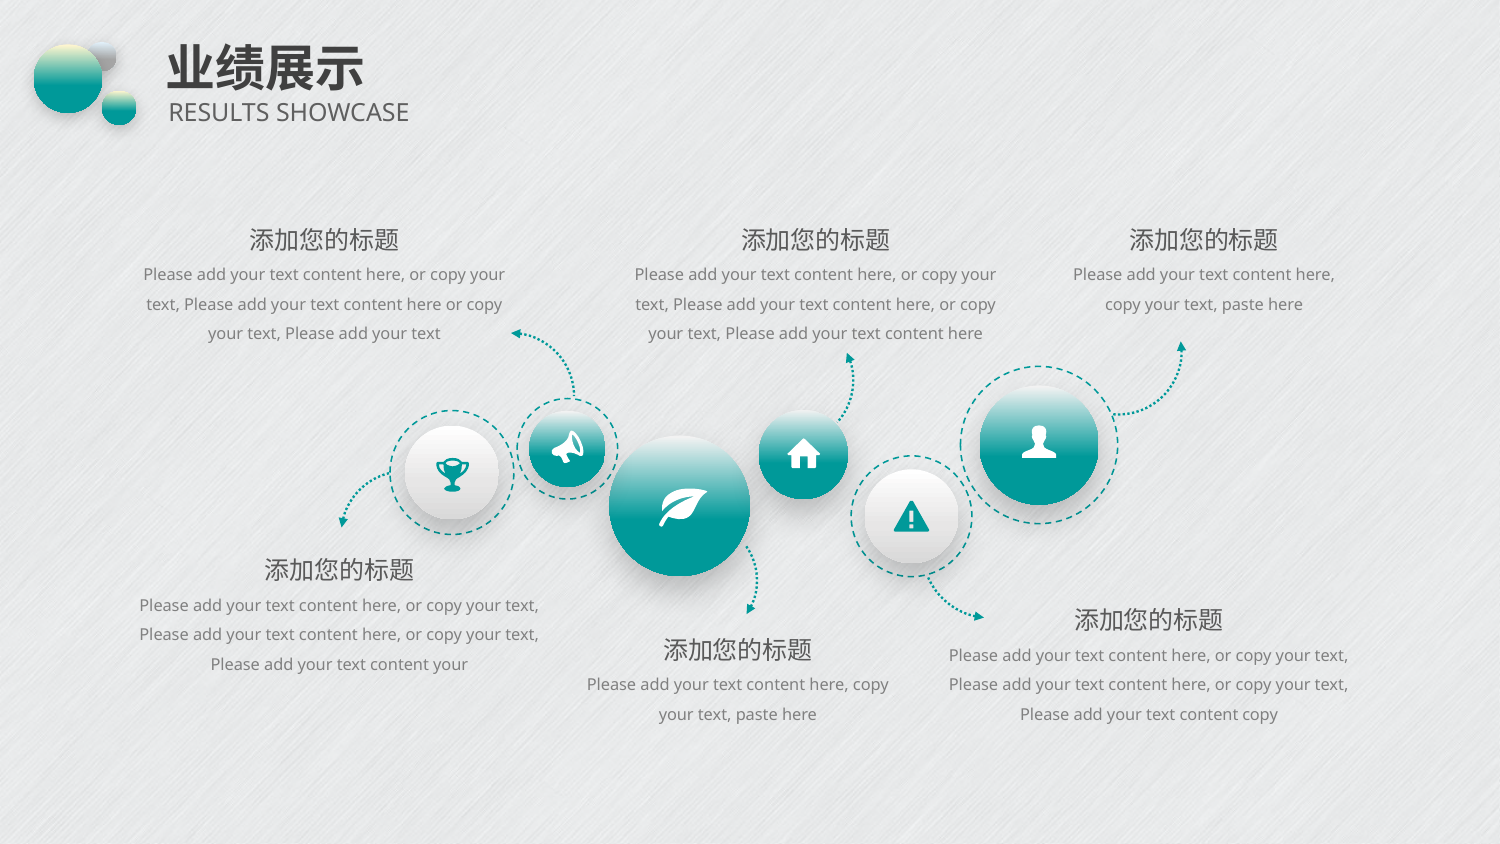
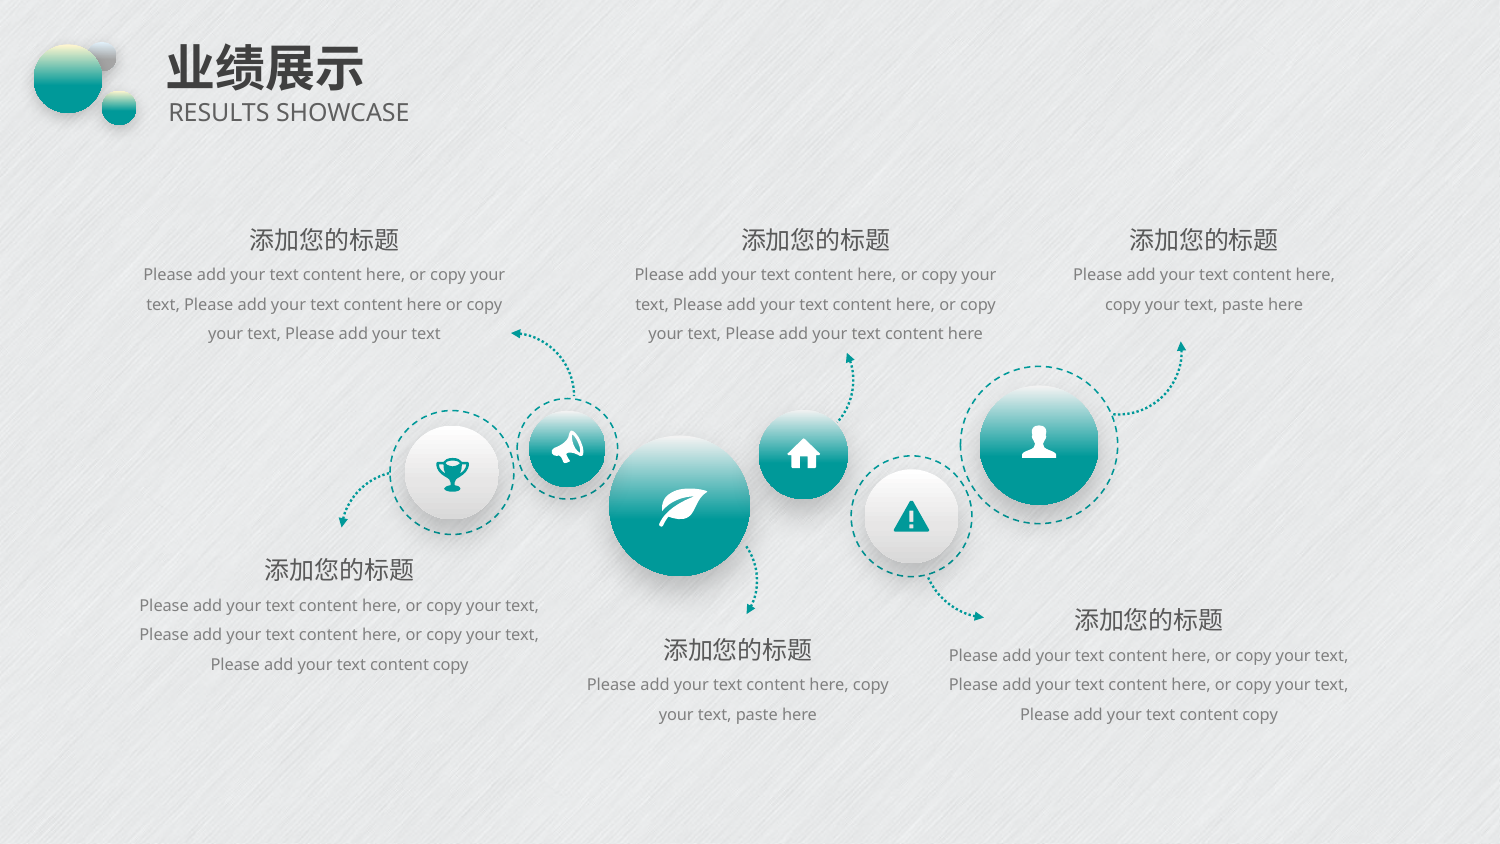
your: your -> copy (451, 665)
